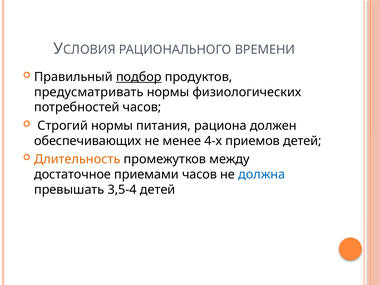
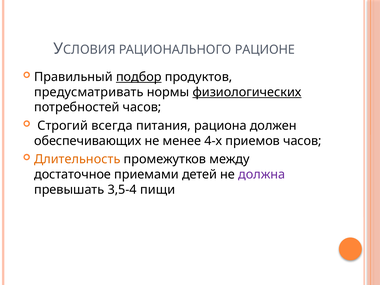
ВРЕМЕНИ: ВРЕМЕНИ -> РАЦИОНЕ (265, 50)
физиологических underline: none -> present (247, 92)
Строгий нормы: нормы -> всегда (112, 126)
приемов детей: детей -> часов (302, 141)
приемами часов: часов -> детей (199, 174)
должна colour: blue -> purple (262, 174)
3,5-4 детей: детей -> пищи (158, 190)
